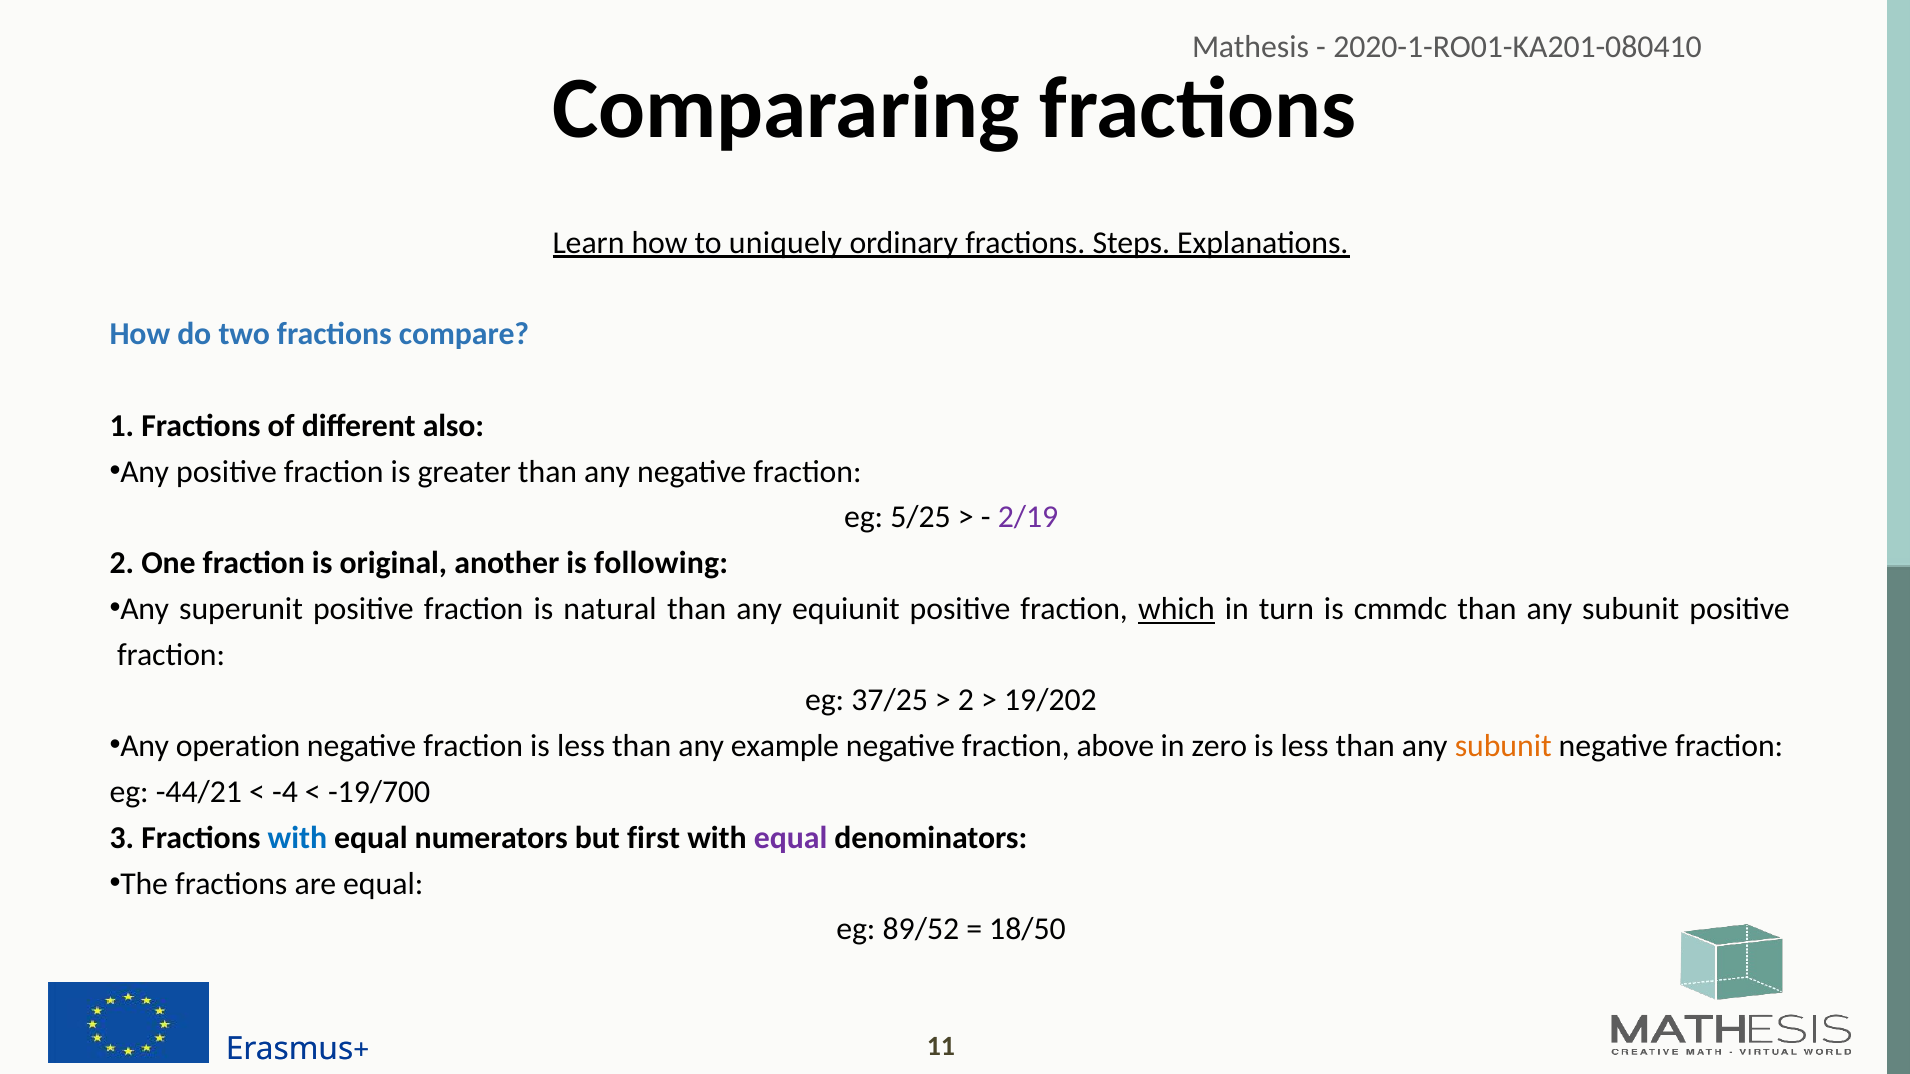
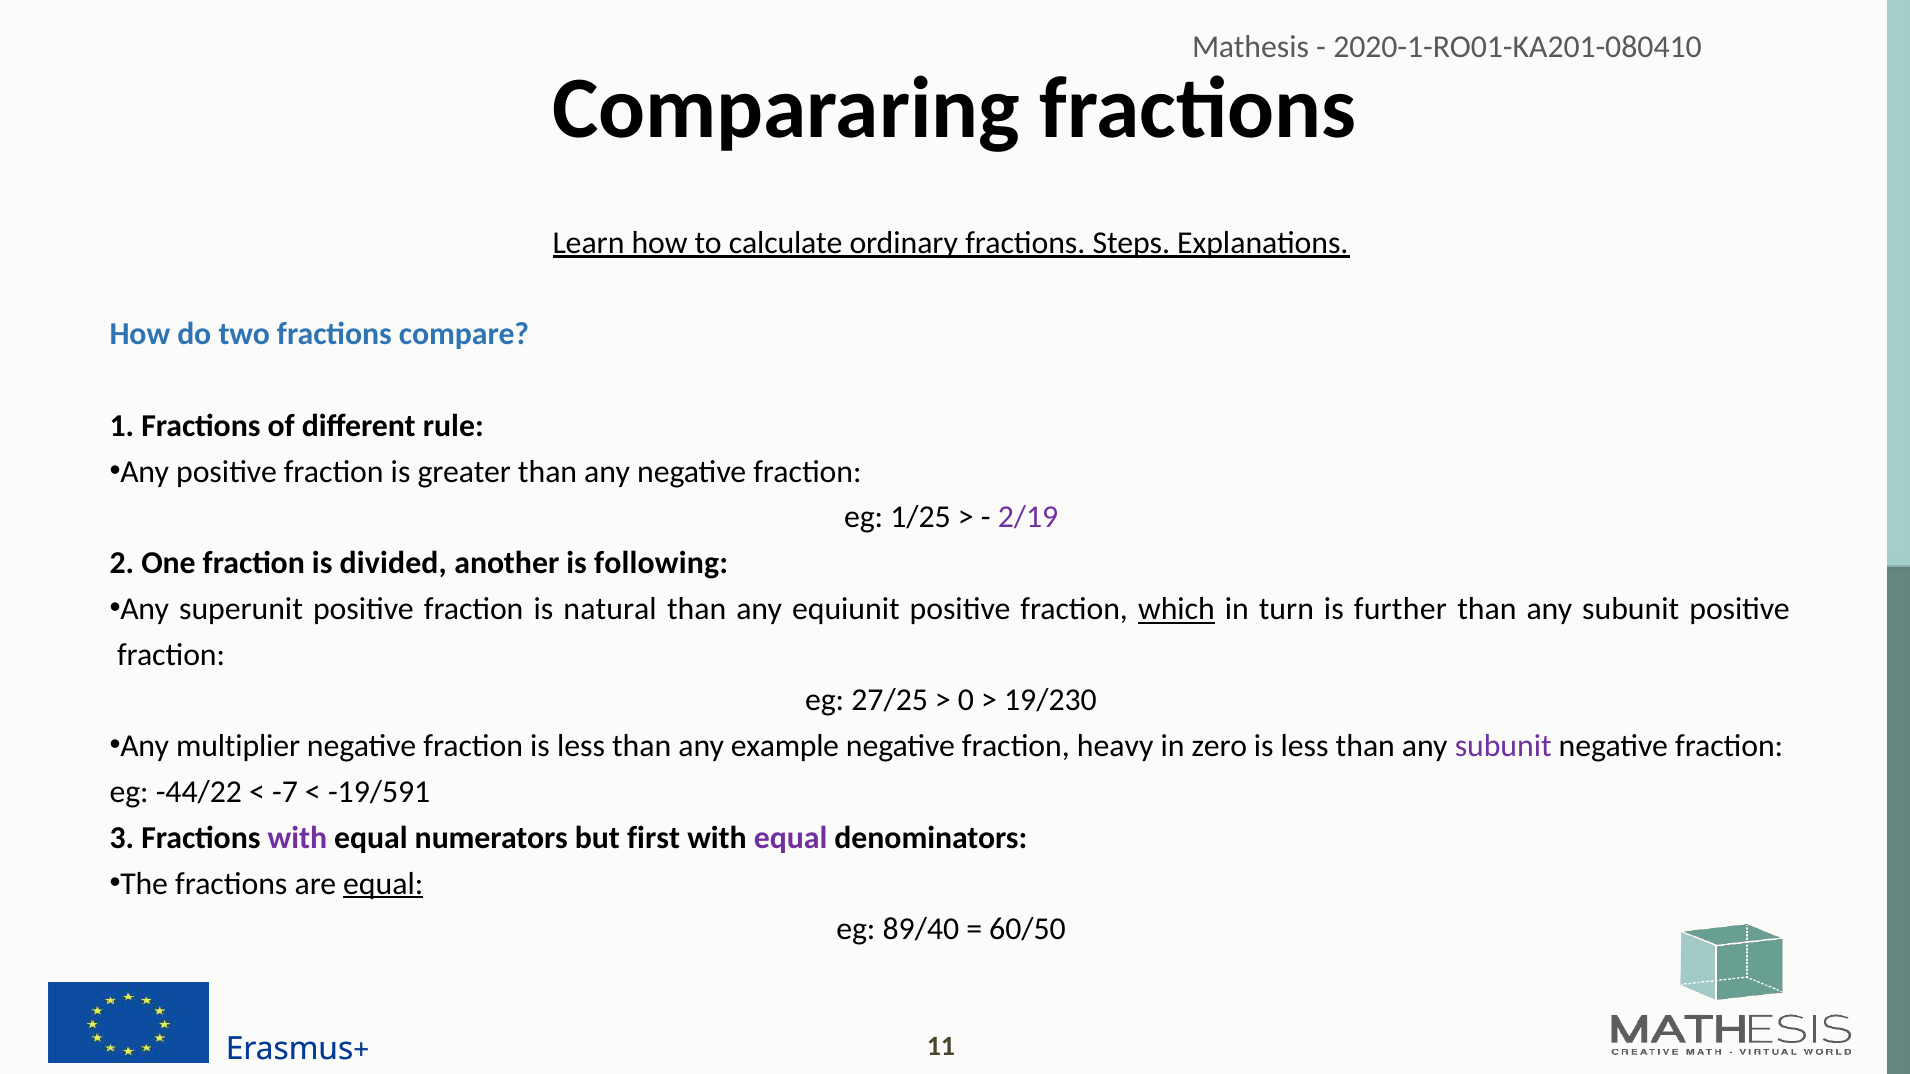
uniquely: uniquely -> calculate (786, 243)
also: also -> rule (453, 426)
5/25: 5/25 -> 1/25 (920, 518)
original: original -> divided (393, 563)
cmmdc: cmmdc -> further (1400, 609)
37/25: 37/25 -> 27/25 (890, 701)
2: 2 -> 0 (966, 701)
19/202: 19/202 -> 19/230 (1050, 701)
operation: operation -> multiplier (238, 747)
above: above -> heavy (1115, 747)
subunit colour: orange -> purple (1503, 747)
-44/21: -44/21 -> -44/22 (199, 792)
-4: -4 -> -7 (285, 792)
-19/700: -19/700 -> -19/591 (379, 792)
with colour: blue -> purple (297, 838)
equal underline: none -> present (383, 884)
89/52: 89/52 -> 89/40 (921, 930)
18/50: 18/50 -> 60/50 (1028, 930)
